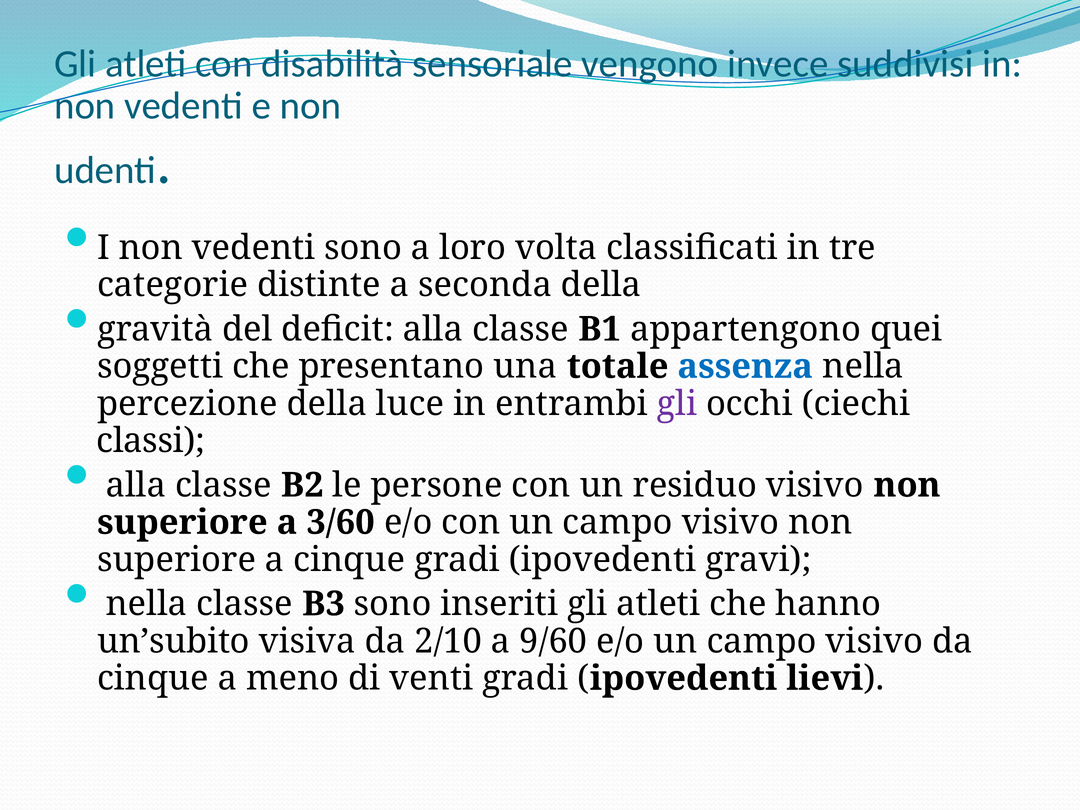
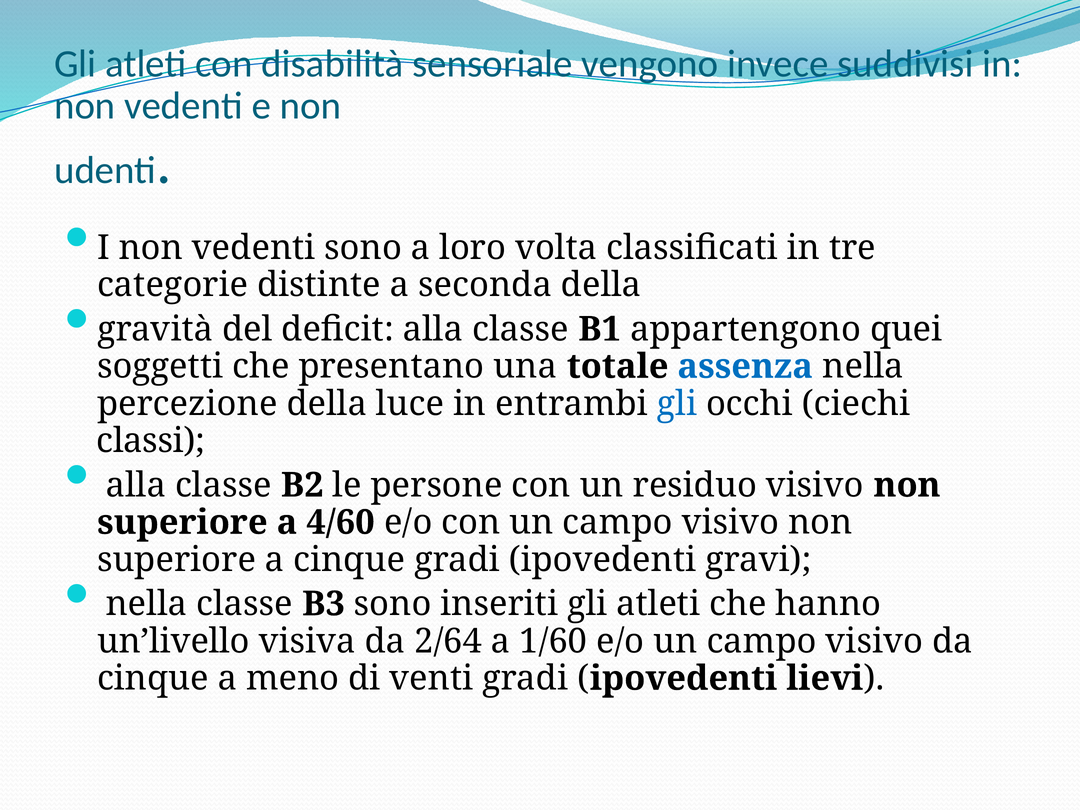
gli colour: purple -> blue (677, 404)
3/60: 3/60 -> 4/60 (340, 522)
un’subito: un’subito -> un’livello (173, 641)
2/10: 2/10 -> 2/64 (448, 641)
9/60: 9/60 -> 1/60 (553, 641)
